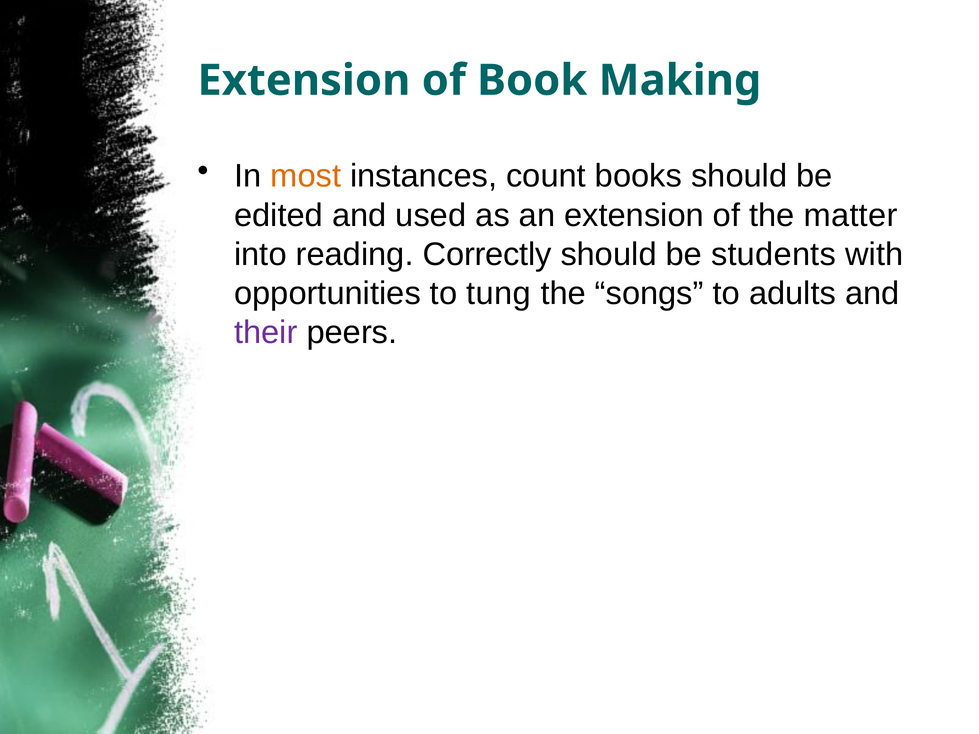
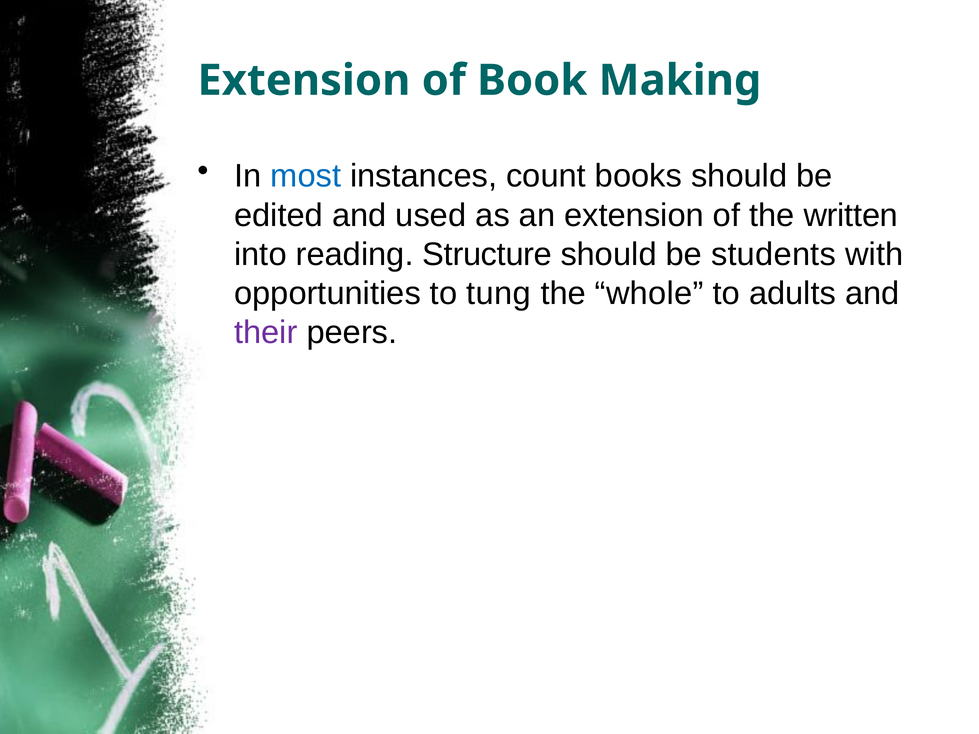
most colour: orange -> blue (306, 176)
matter: matter -> written (851, 215)
Correctly: Correctly -> Structure (487, 254)
songs: songs -> whole (649, 294)
